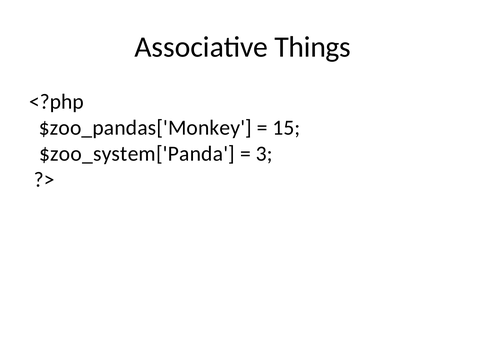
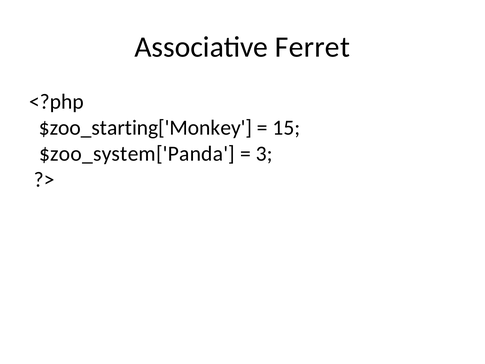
Things: Things -> Ferret (312, 47)
$zoo_pandas['Monkey: $zoo_pandas['Monkey -> $zoo_starting['Monkey (145, 128)
